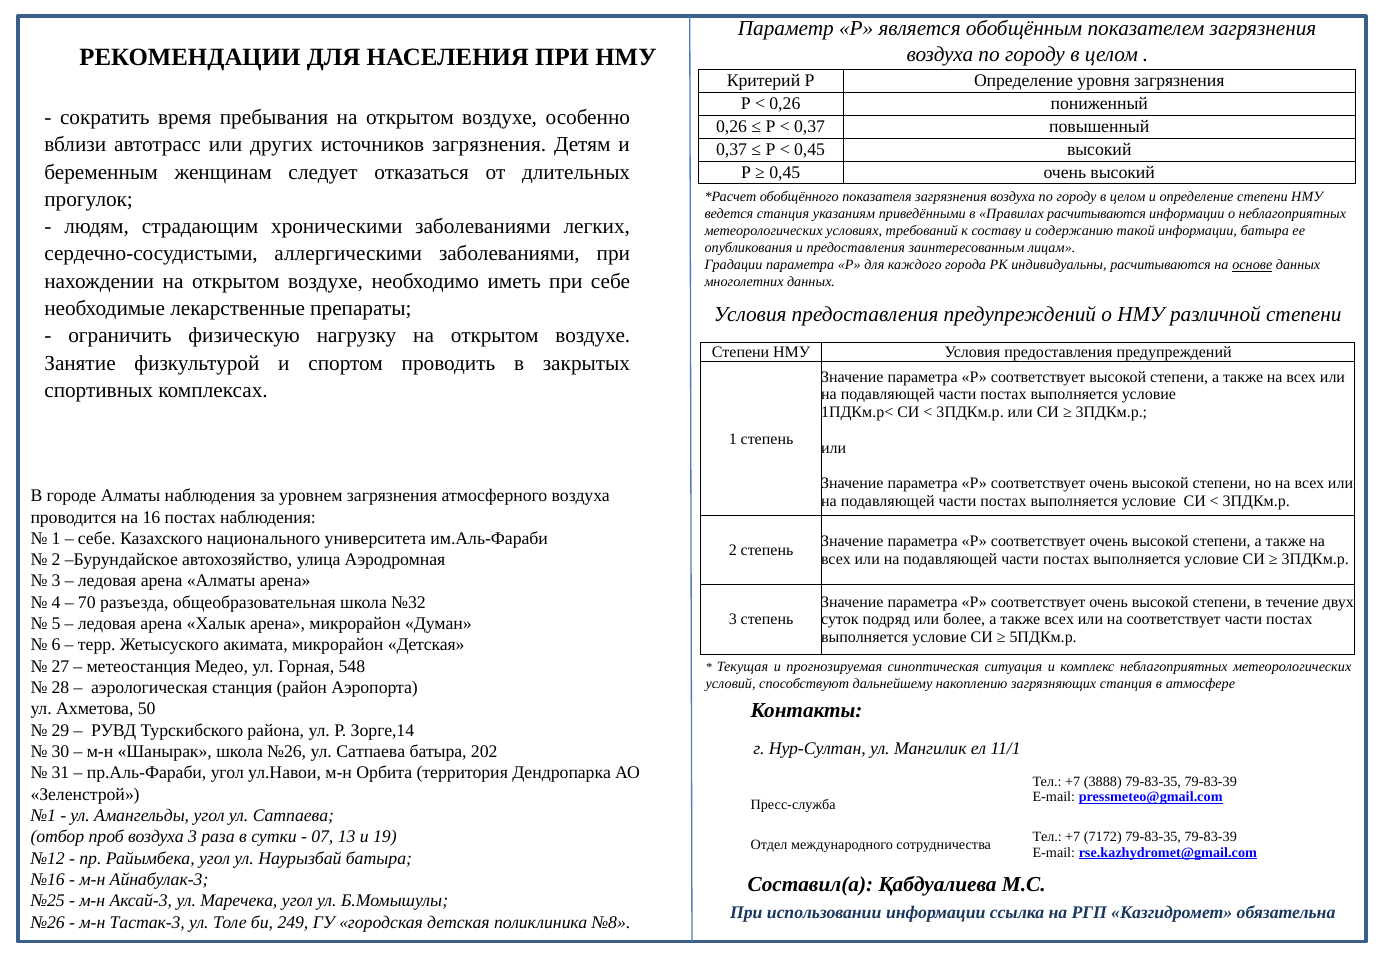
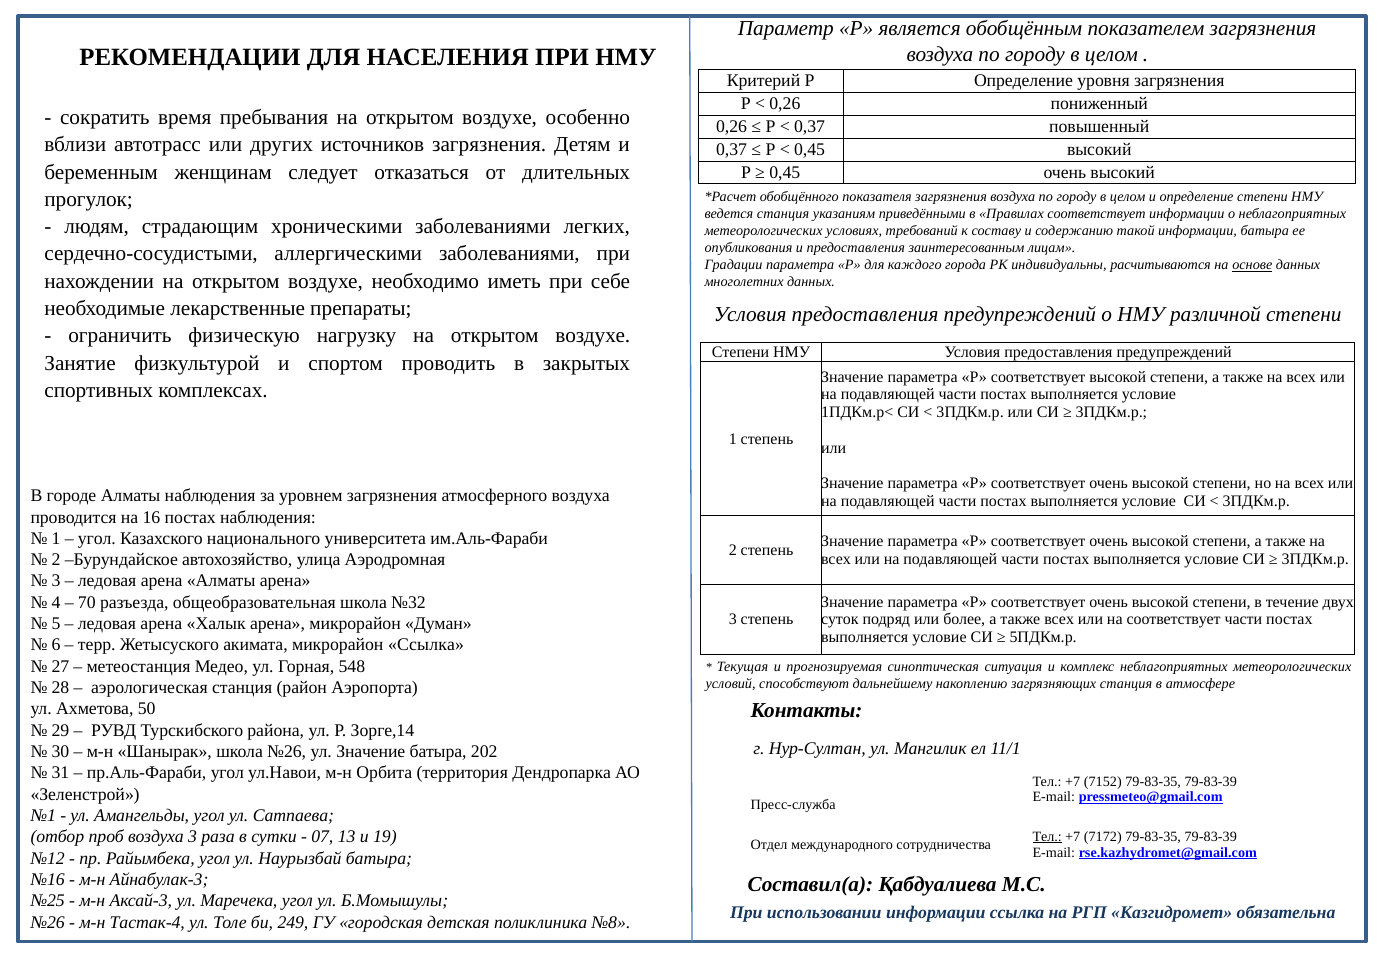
Правилах расчитываются: расчитываются -> соответствует (1097, 214)
себе: себе -> угол (97, 539)
микрорайон Детская: Детская -> Ссылка (426, 645)
№26 ул Сатпаева: Сатпаева -> Значение (371, 752)
3888: 3888 -> 7152 (1103, 782)
Тел underline: none -> present (1047, 837)
Тастак-3: Тастак-3 -> Тастак-4 (147, 922)
